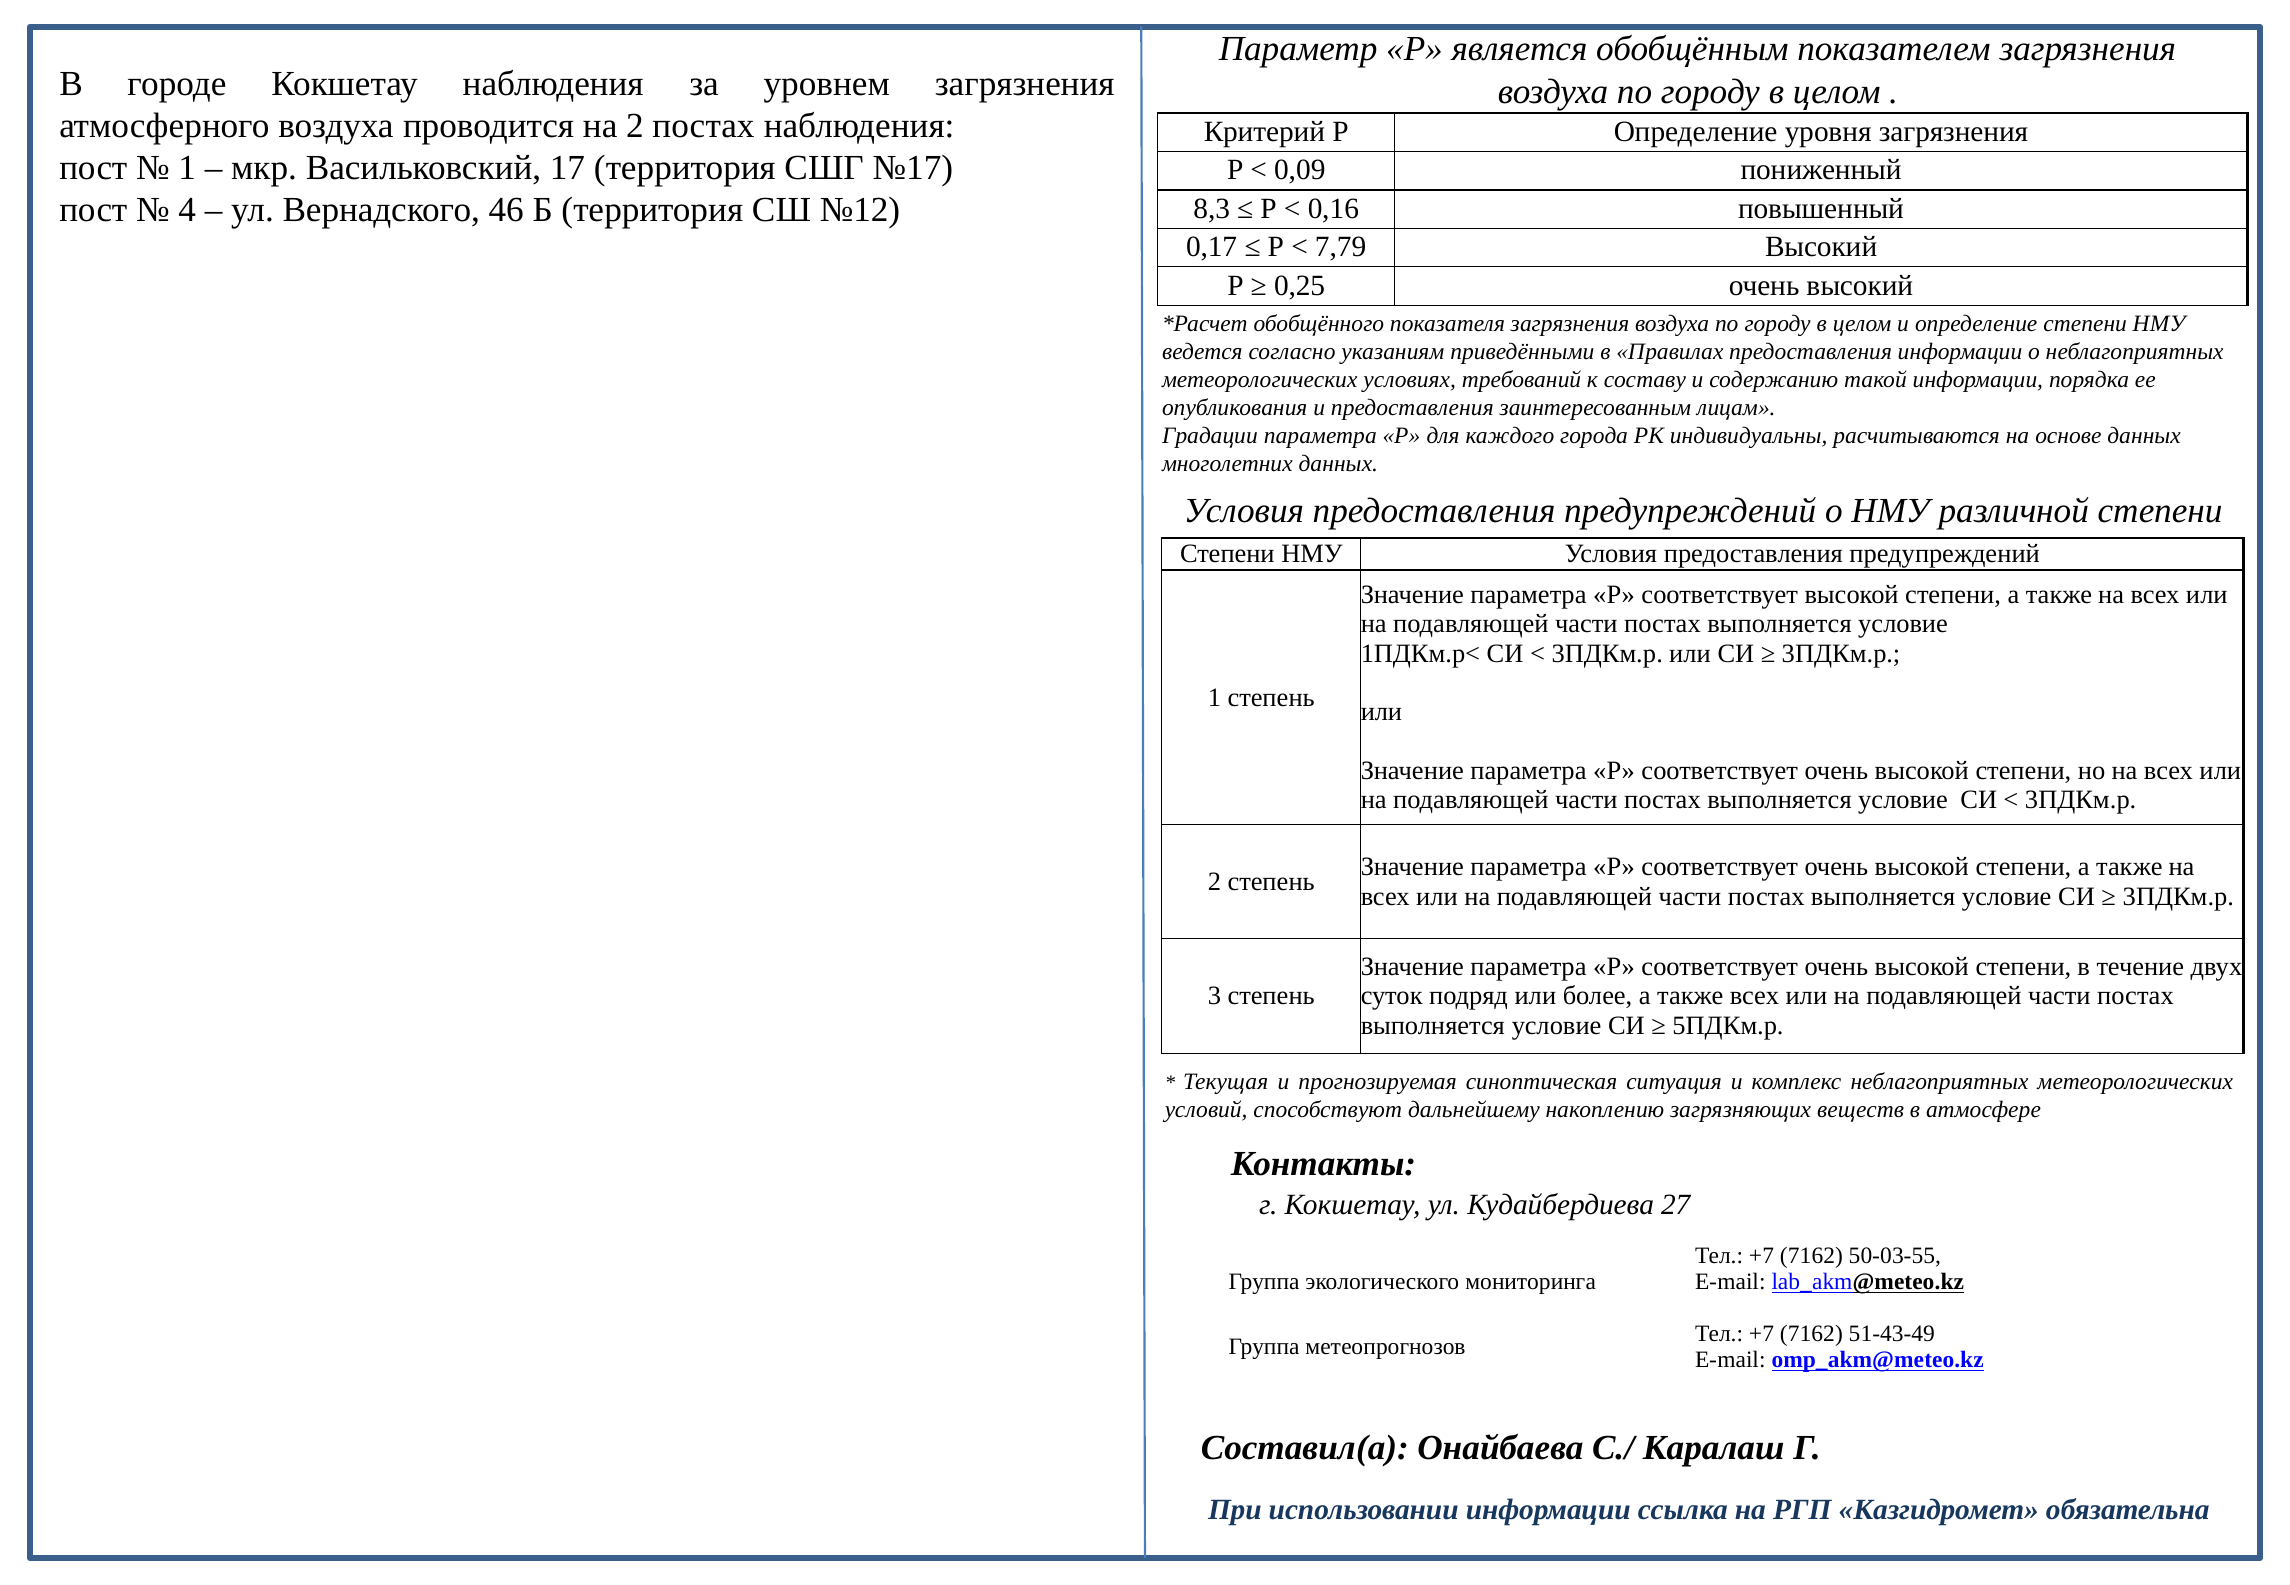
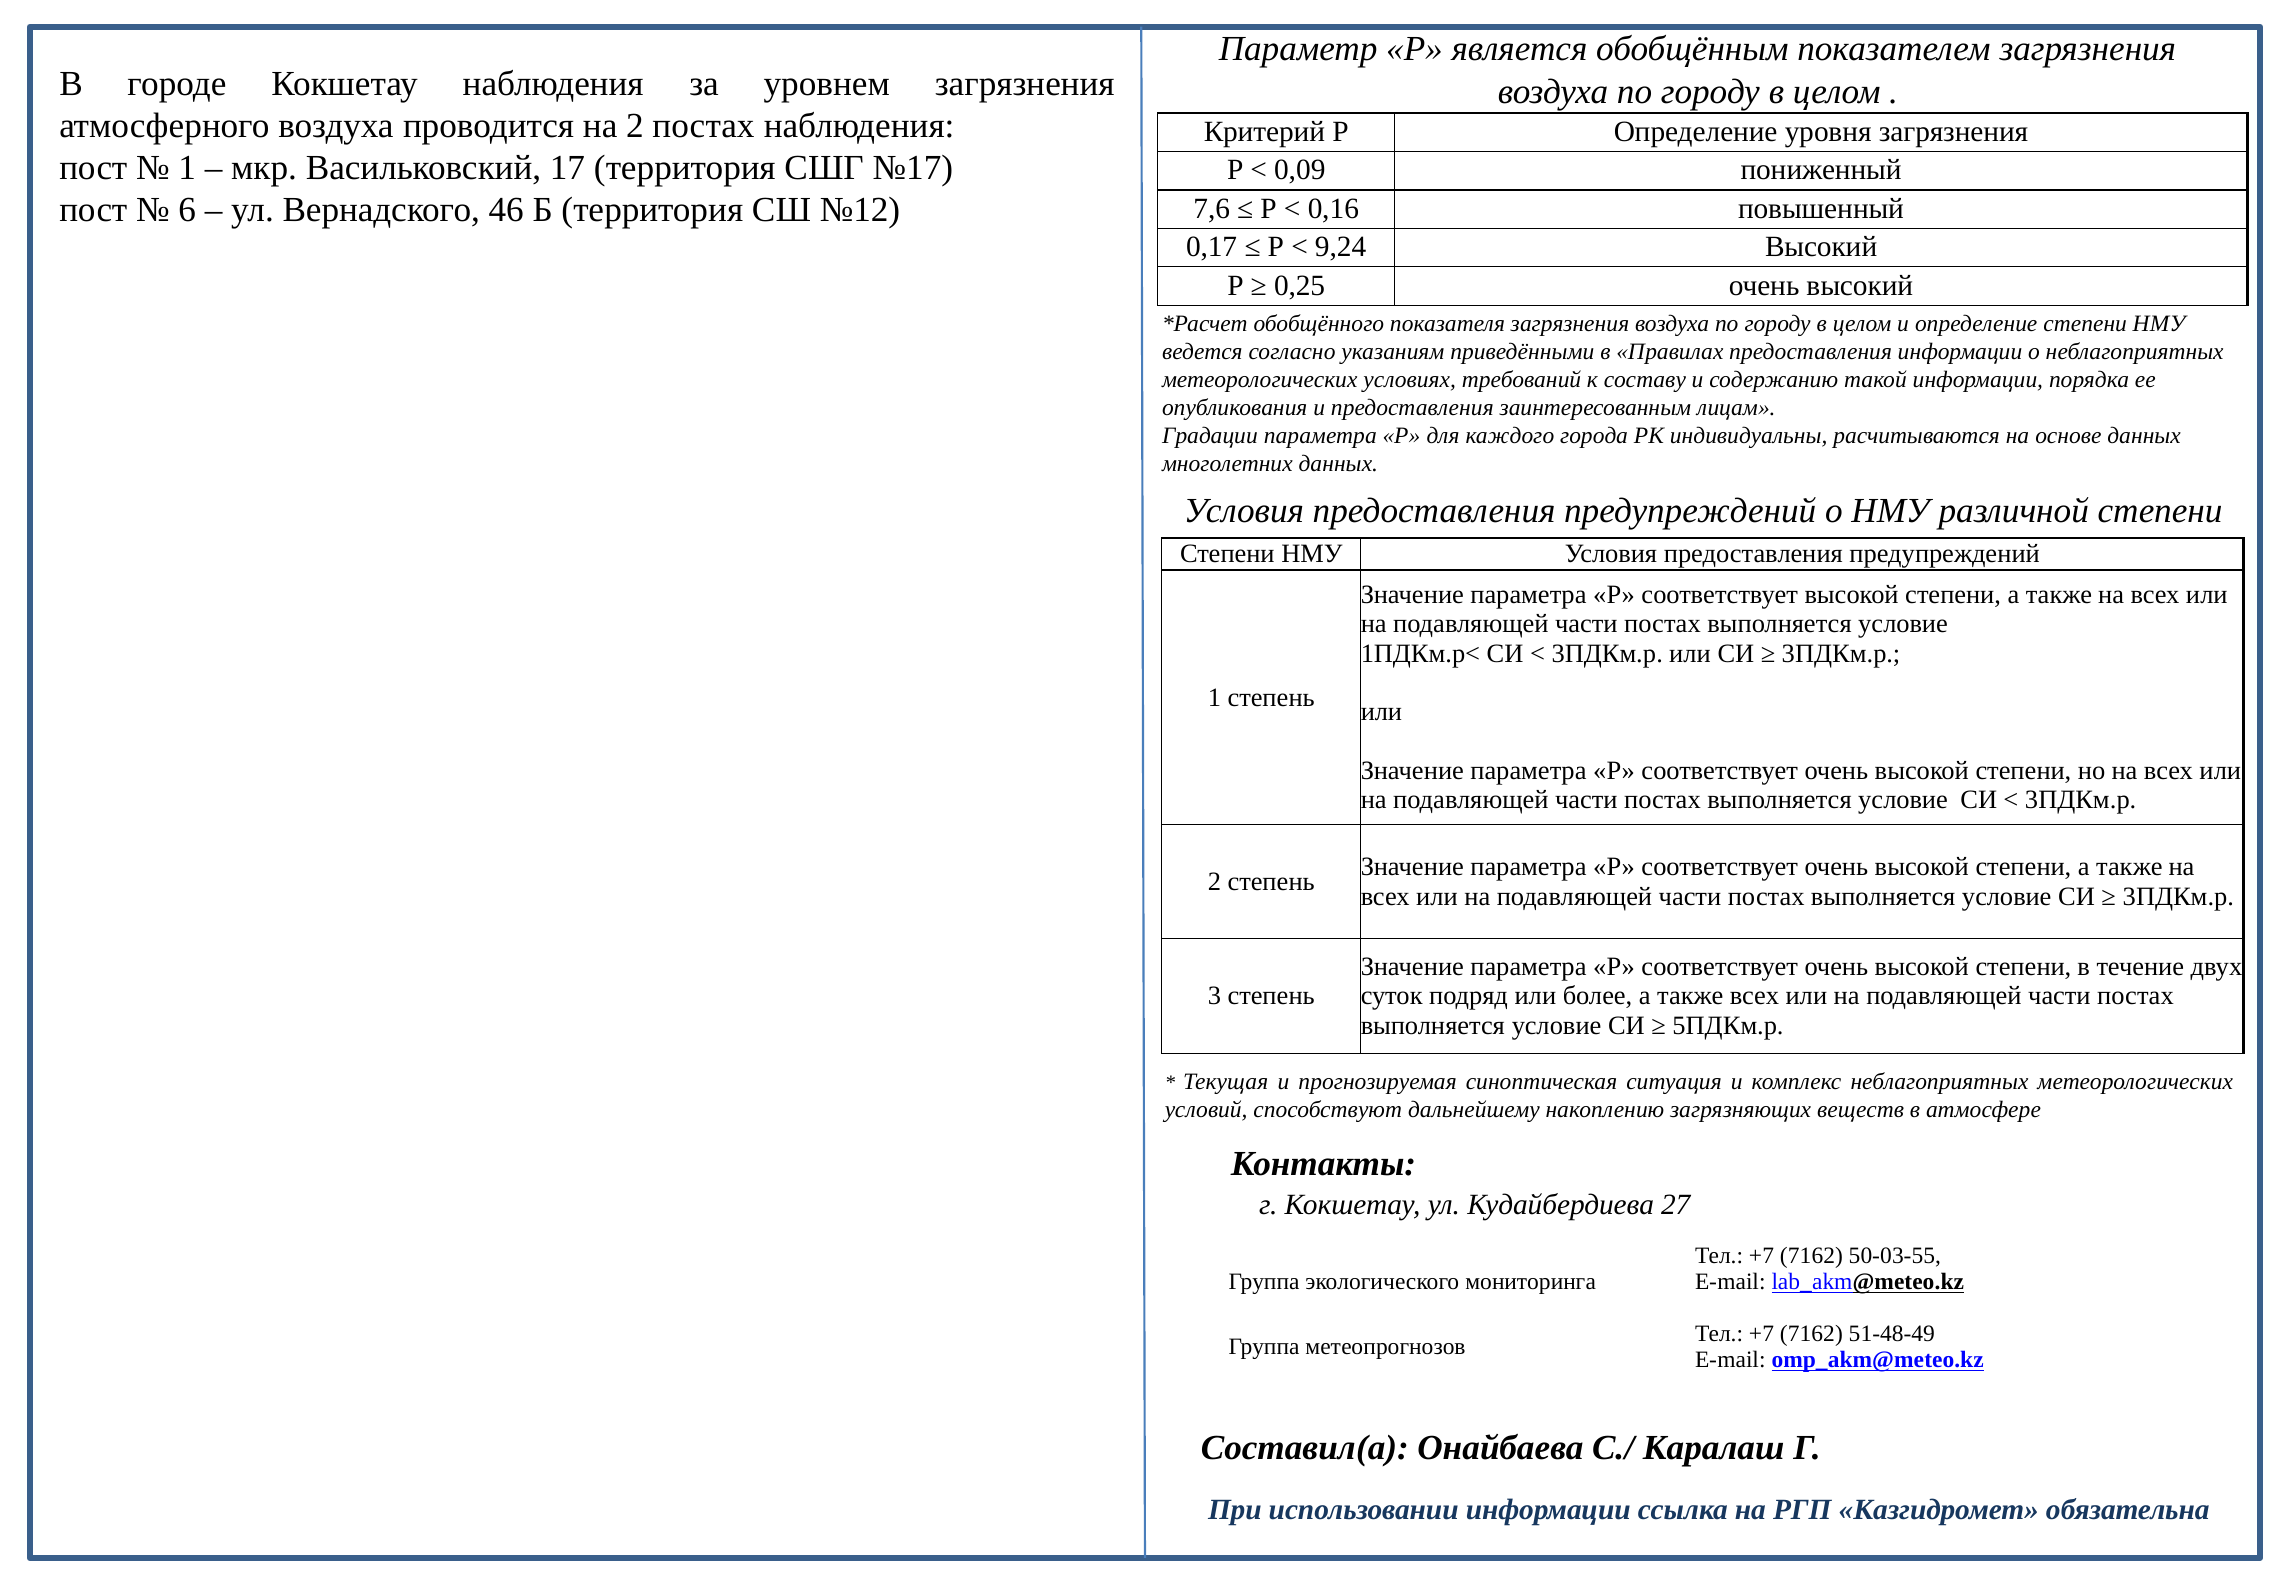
4: 4 -> 6 (187, 210)
8,3: 8,3 -> 7,6 (1212, 209)
7,79: 7,79 -> 9,24 (1341, 247)
51-43-49: 51-43-49 -> 51-48-49 (1892, 1334)
